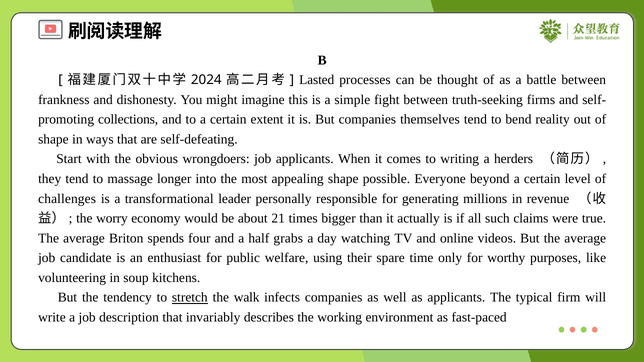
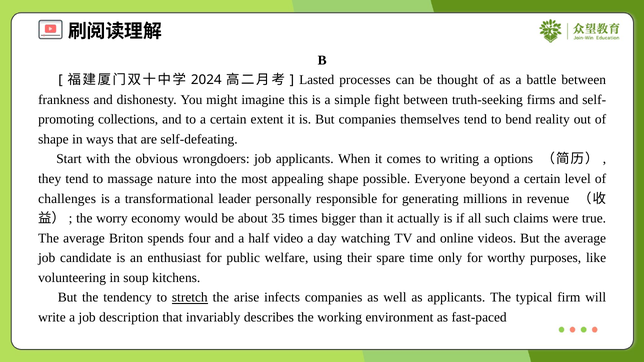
herders: herders -> options (514, 159)
longer: longer -> nature (174, 179)
21: 21 -> 35 (278, 219)
grabs: grabs -> video (288, 238)
walk: walk -> arise (247, 298)
